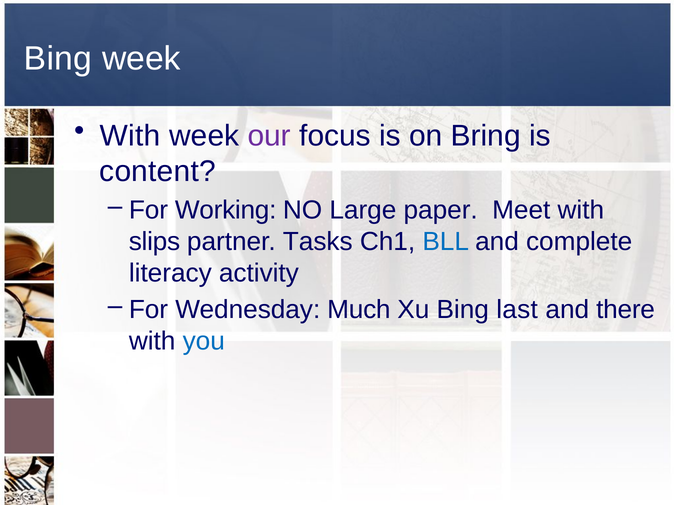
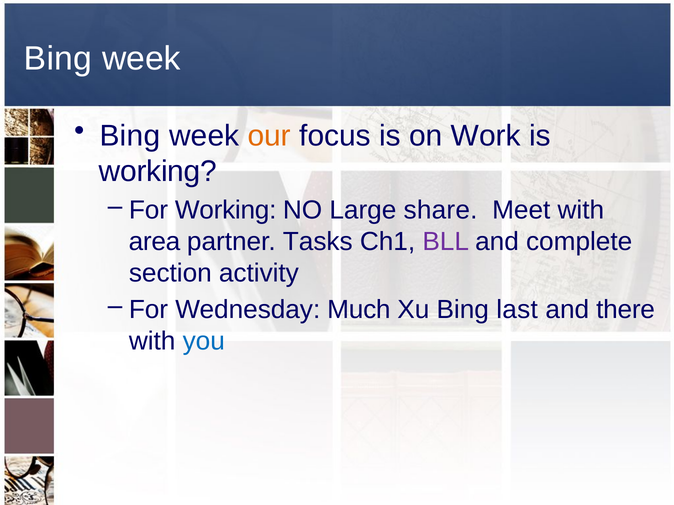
With: With -> Bing (130, 136)
our colour: purple -> orange (269, 136)
Bring: Bring -> Work (486, 136)
content: content -> working (158, 172)
paper: paper -> share (441, 210)
slips: slips -> area (154, 242)
BLL colour: blue -> purple (446, 242)
literacy: literacy -> section (170, 273)
